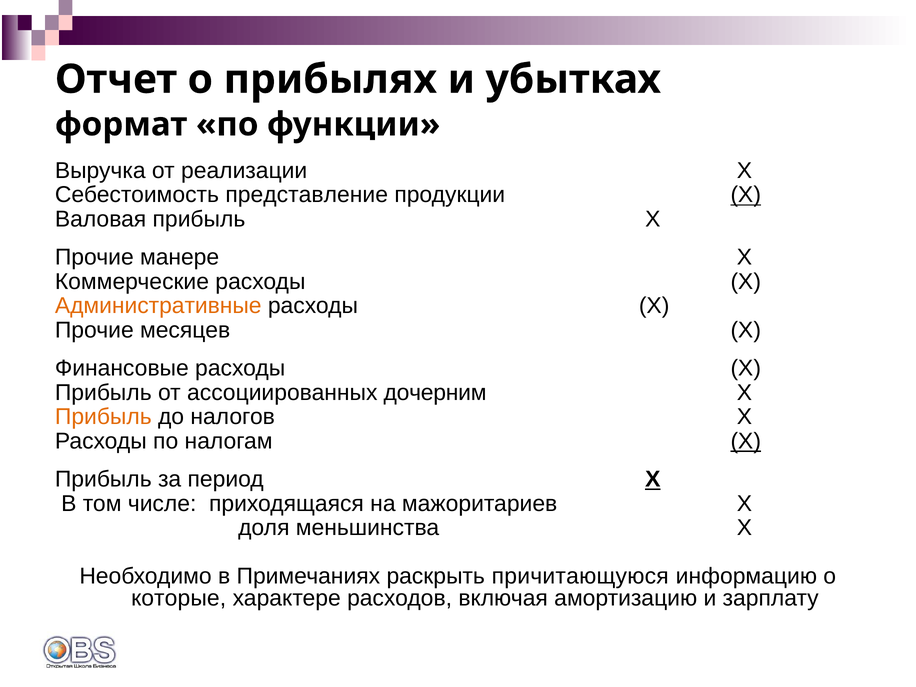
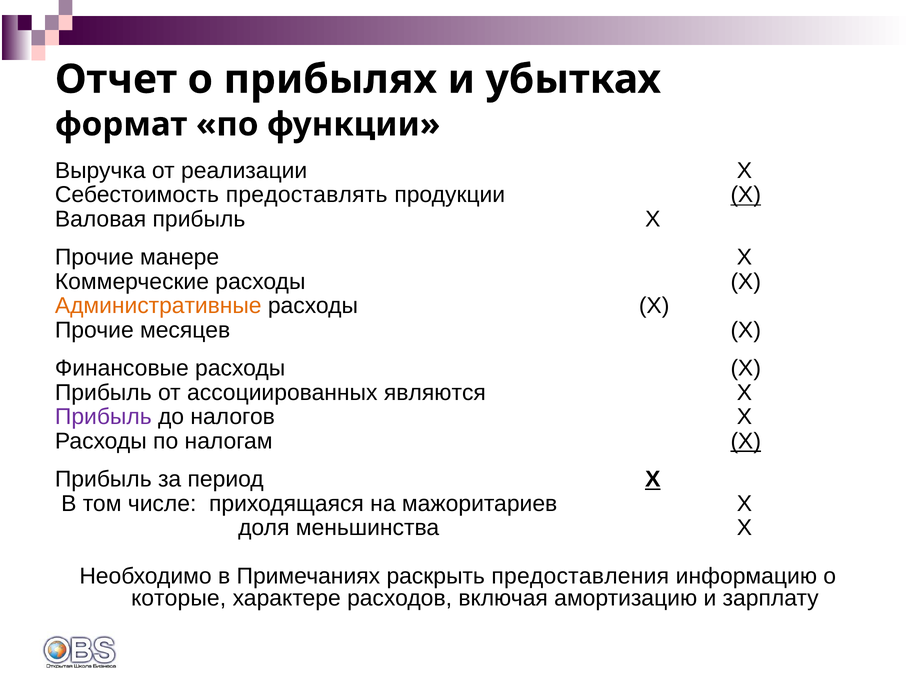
представление: представление -> предоставлять (307, 195)
дочерним: дочерним -> являются (435, 393)
Прибыль colour: orange -> purple (103, 417)
причитающуюся: причитающуюся -> предоставления (580, 576)
